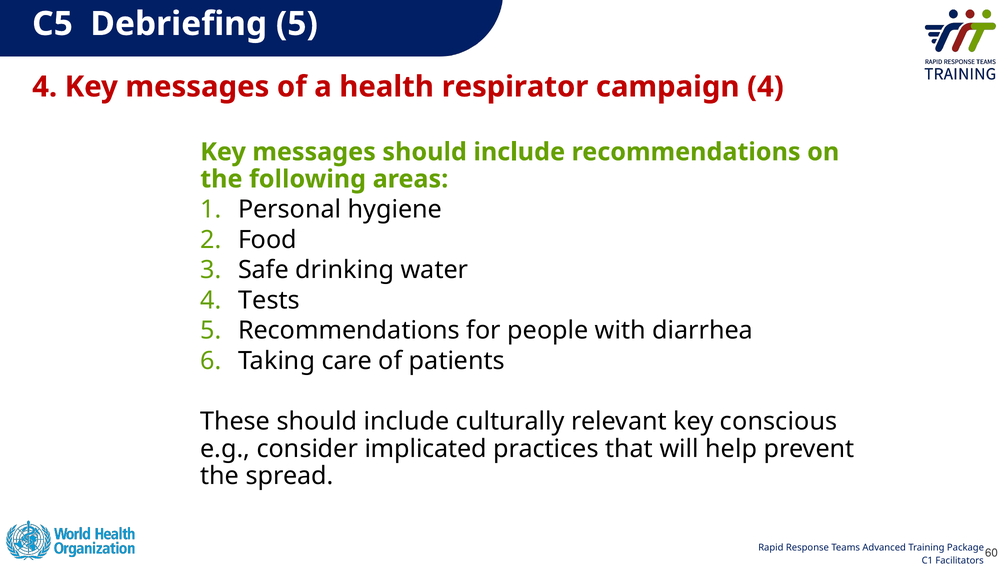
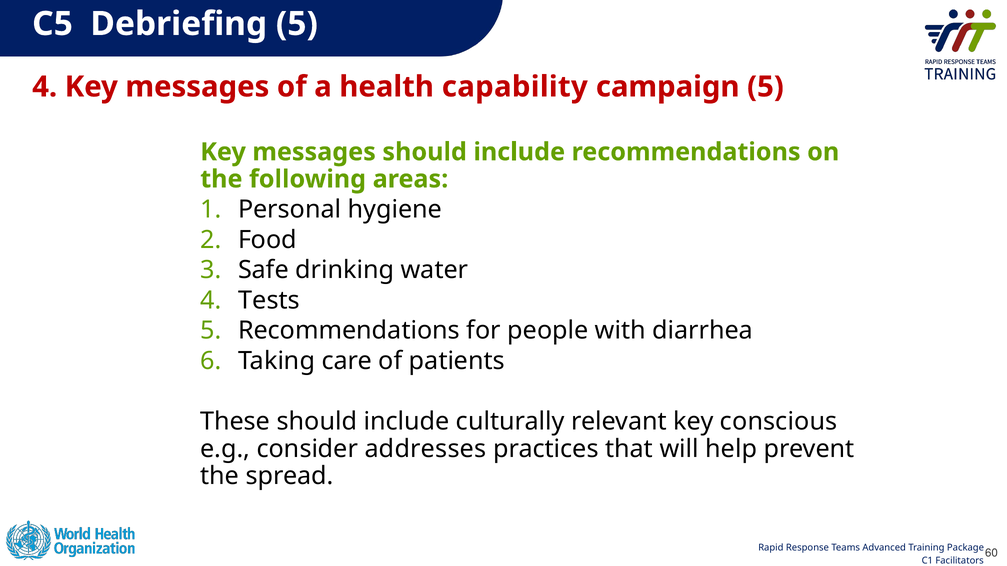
respirator: respirator -> capability (515, 87)
campaign 4: 4 -> 5 (765, 87)
implicated: implicated -> addresses (426, 449)
